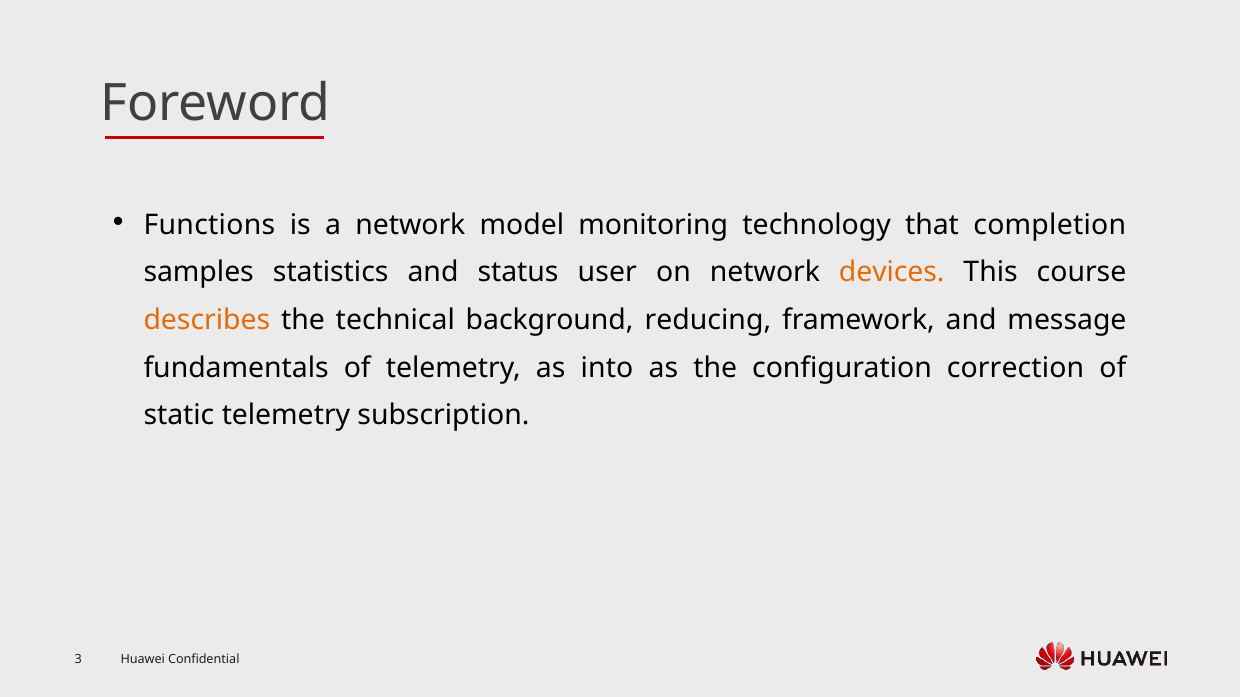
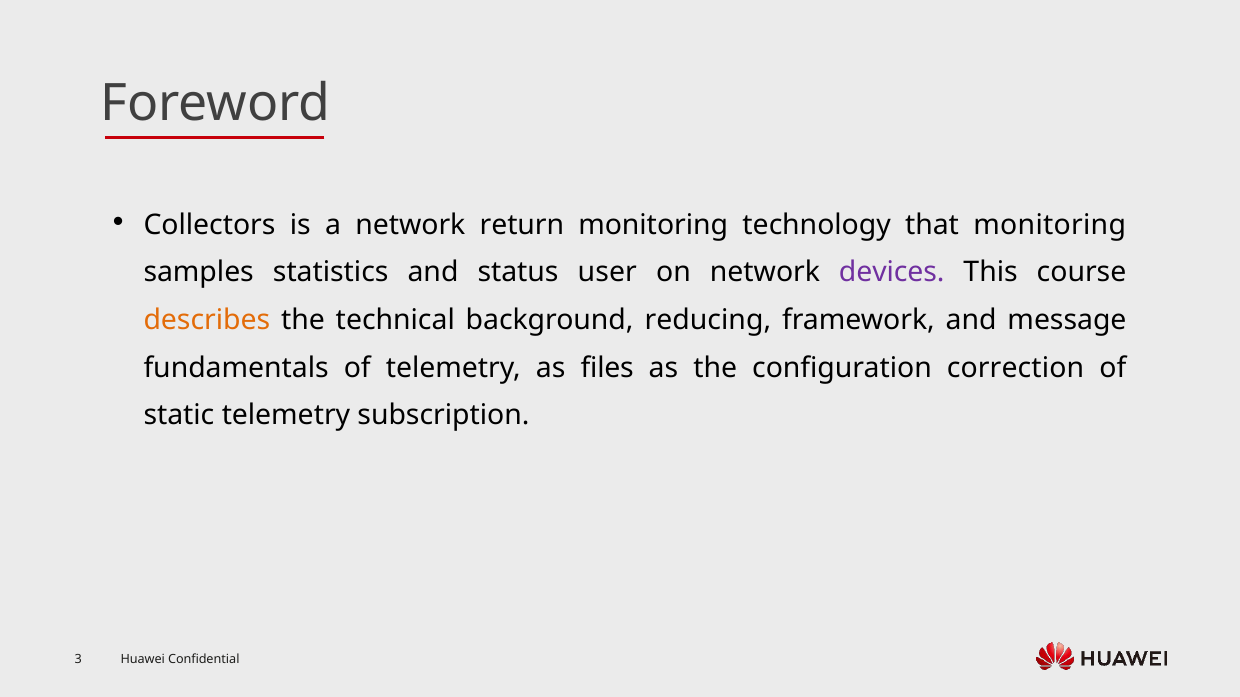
Functions: Functions -> Collectors (210, 225)
model: model -> return (522, 225)
that completion: completion -> monitoring (1050, 225)
devices colour: orange -> purple (892, 273)
into: into -> files (607, 368)
